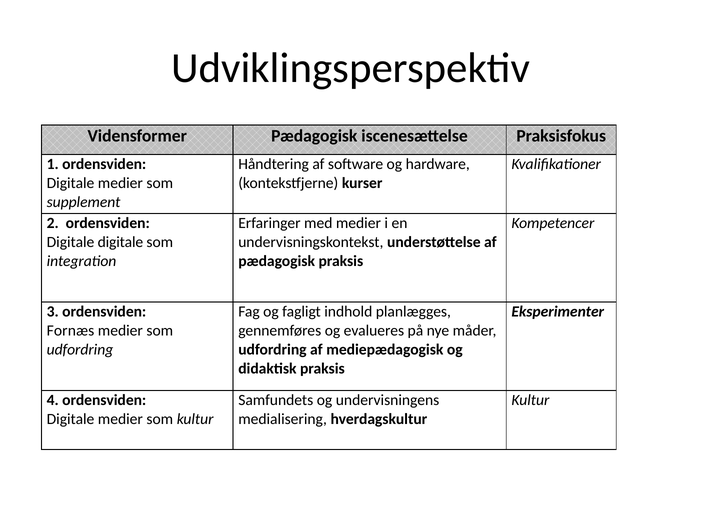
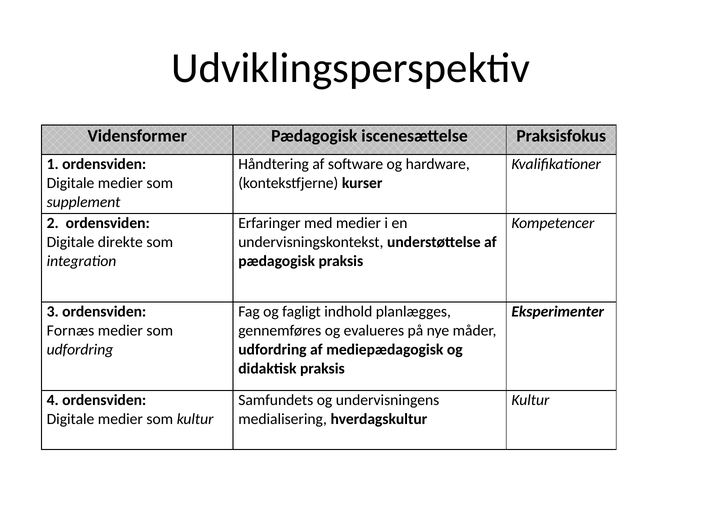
Digitale digitale: digitale -> direkte (120, 242)
